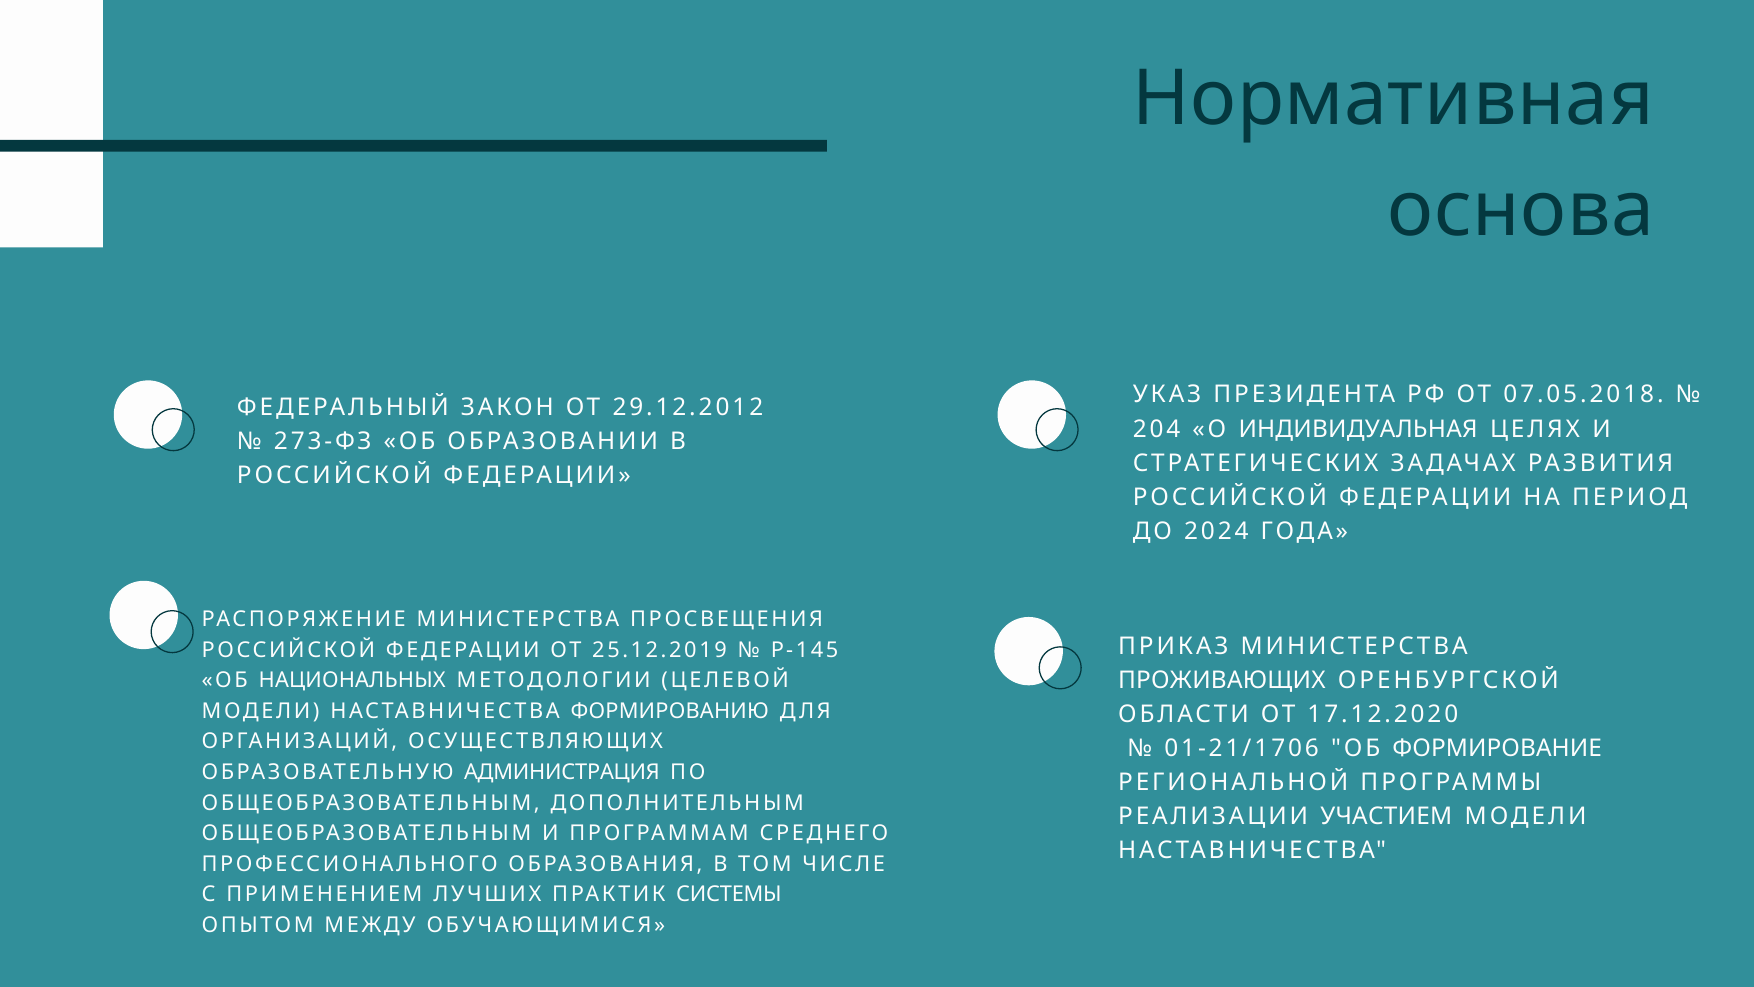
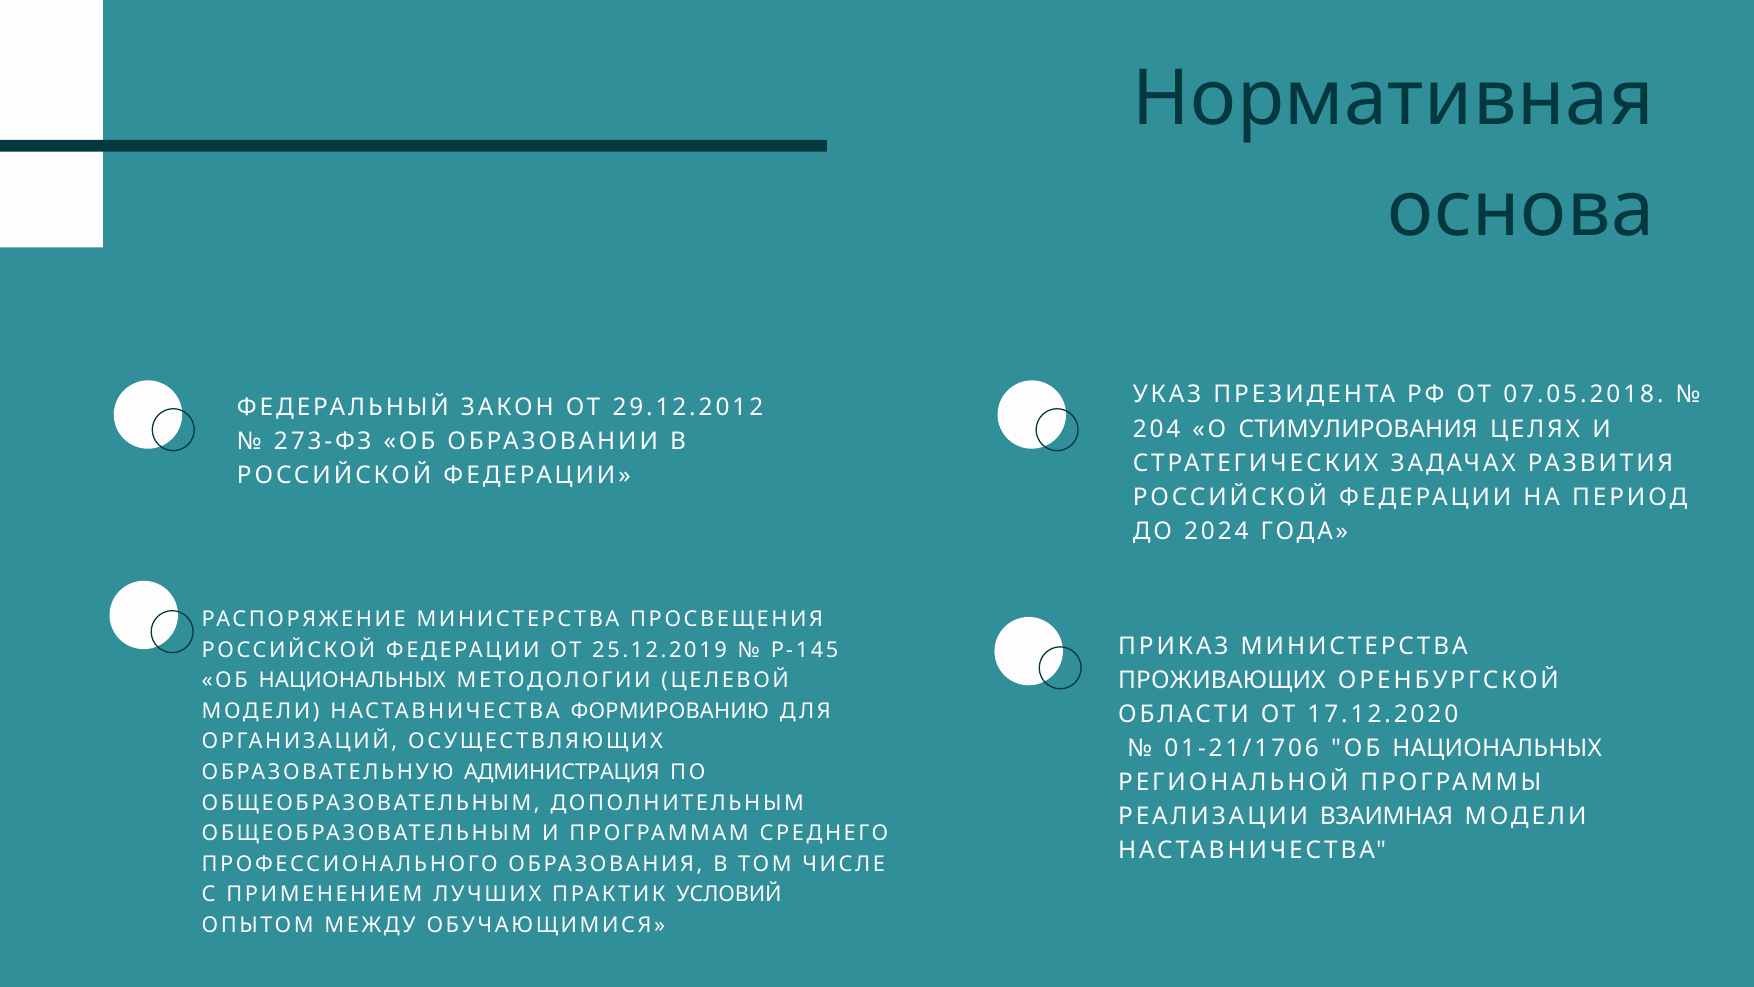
ИНДИВИДУАЛЬНАЯ: ИНДИВИДУАЛЬНАЯ -> СТИМУЛИРОВАНИЯ (1358, 429)
01-21/1706 ОБ ФОРМИРОВАНИЕ: ФОРМИРОВАНИЕ -> НАЦИОНАЛЬНЫХ (1497, 748)
УЧАСТИЕМ: УЧАСТИЕМ -> ВЗАИМНАЯ (1387, 816)
СИСТЕМЫ: СИСТЕМЫ -> УСЛОВИЙ (729, 894)
